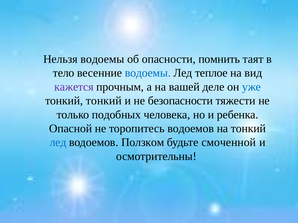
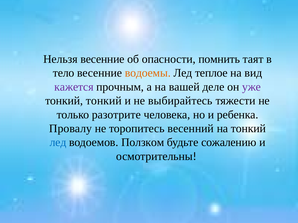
Нельзя водоемы: водоемы -> весенние (103, 59)
водоемы colour: blue -> orange (148, 73)
уже colour: blue -> purple (251, 87)
безопасности: безопасности -> выбирайтесь (180, 101)
подобных: подобных -> разотрите (116, 115)
Опасной: Опасной -> Провалу (71, 129)
торопитесь водоемов: водоемов -> весенний (191, 129)
смоченной: смоченной -> сожалению (229, 143)
